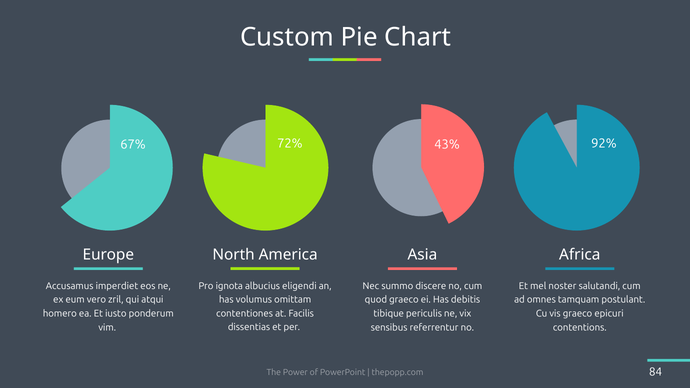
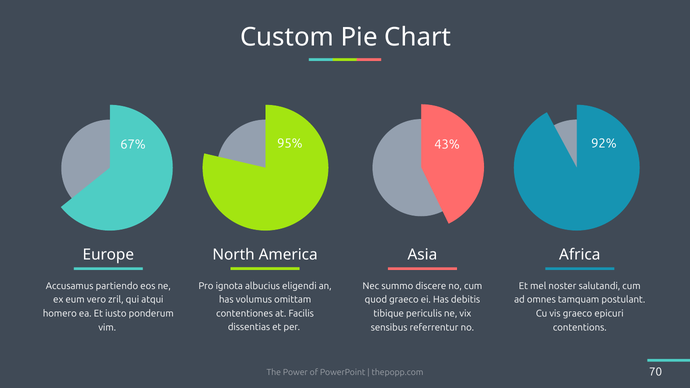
72%: 72% -> 95% (290, 144)
imperdiet: imperdiet -> partiendo (117, 286)
84: 84 -> 70 (656, 372)
